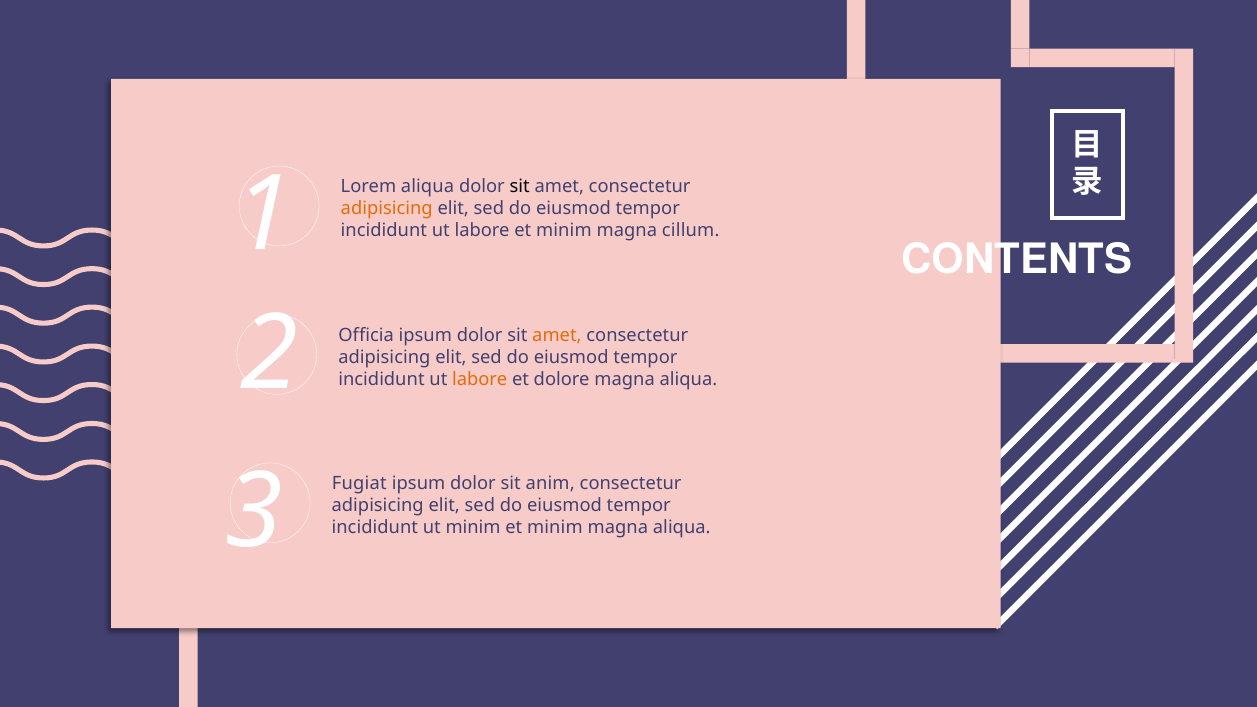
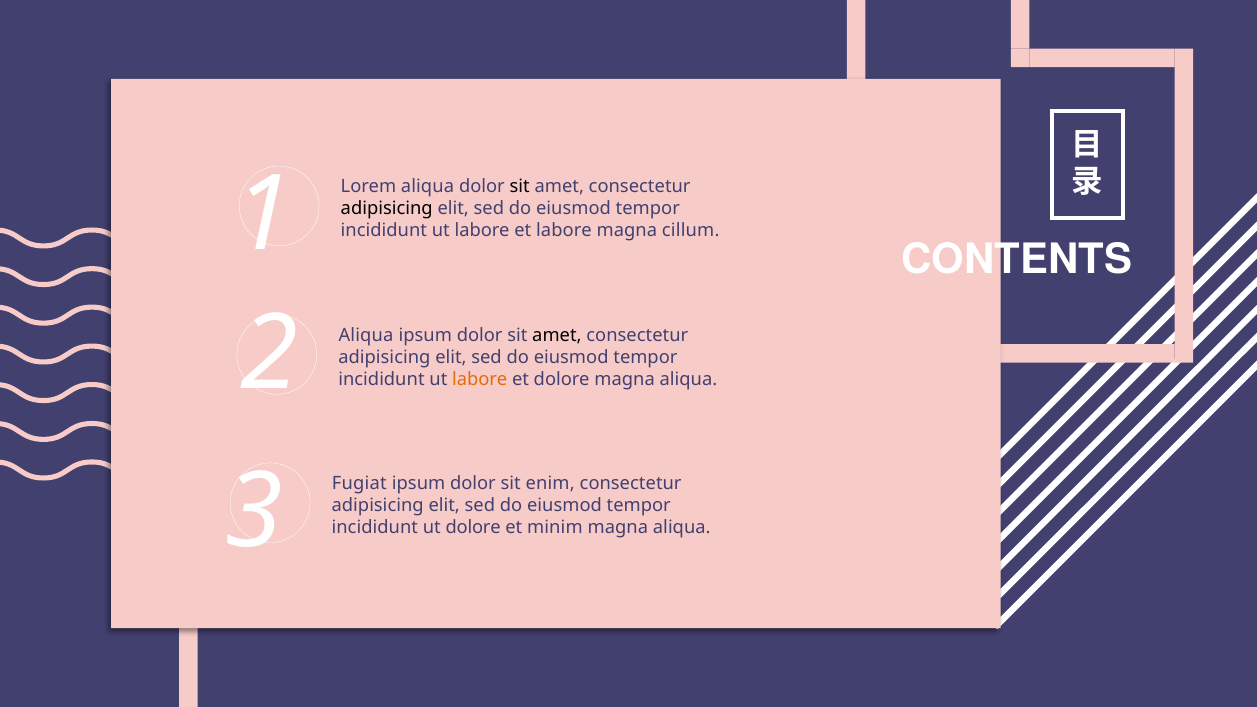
adipisicing colour: orange -> black (387, 209)
labore et minim: minim -> labore (564, 231)
2 Officia: Officia -> Aliqua (366, 335)
amet colour: orange -> black (557, 335)
anim: anim -> enim (550, 484)
ut minim: minim -> dolore (473, 528)
